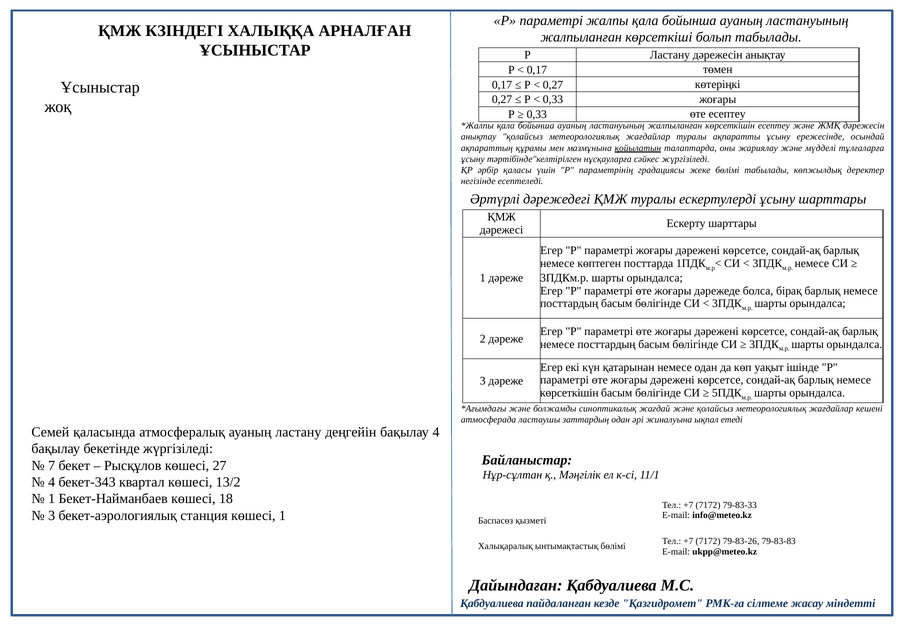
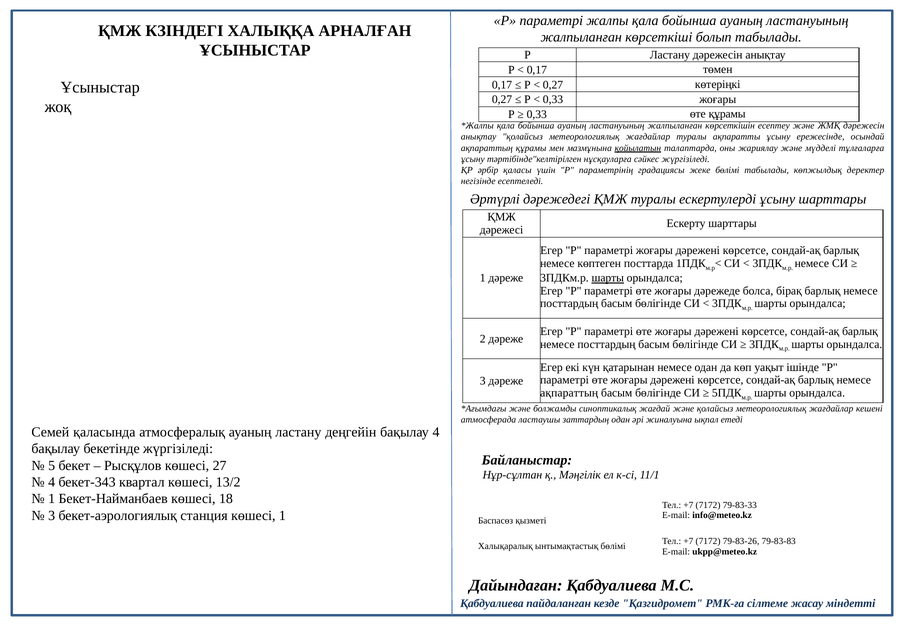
өте есептеу: есептеу -> құрамы (727, 114)
шарты underline: none -> present (608, 278)
көрсеткішін: көрсеткішін -> ақпараттың (569, 393)
7: 7 -> 5 (52, 465)
